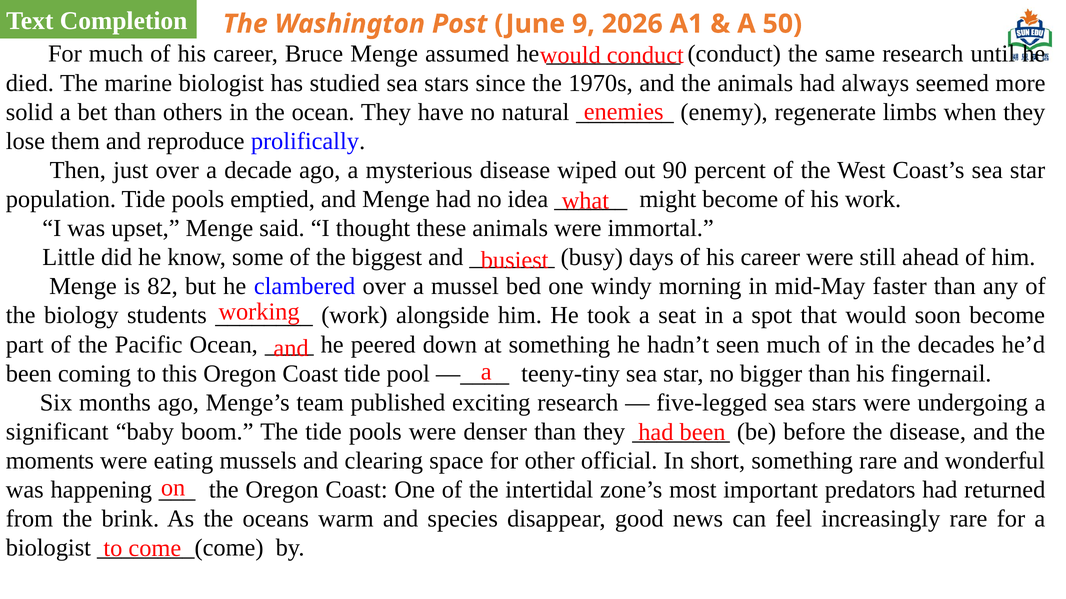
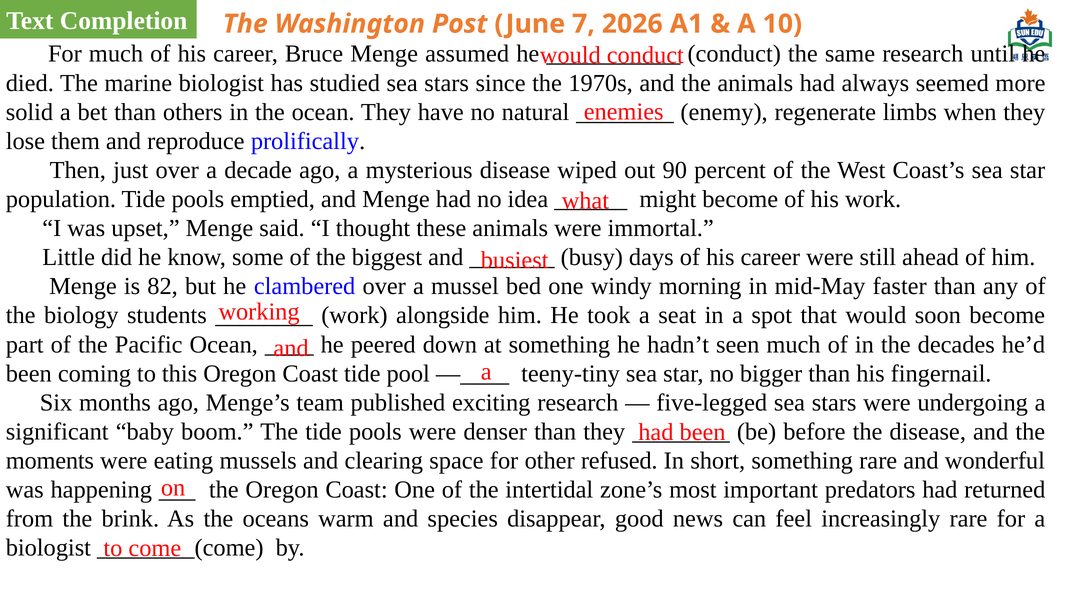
9: 9 -> 7 (583, 24)
50: 50 -> 10 (782, 24)
official: official -> refused (619, 461)
